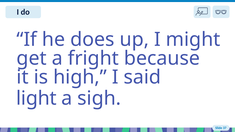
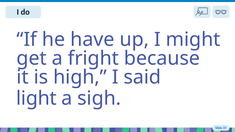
does: does -> have (92, 40)
